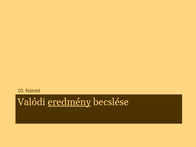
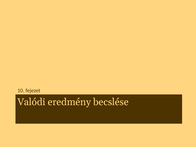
eredmény underline: present -> none (69, 102)
